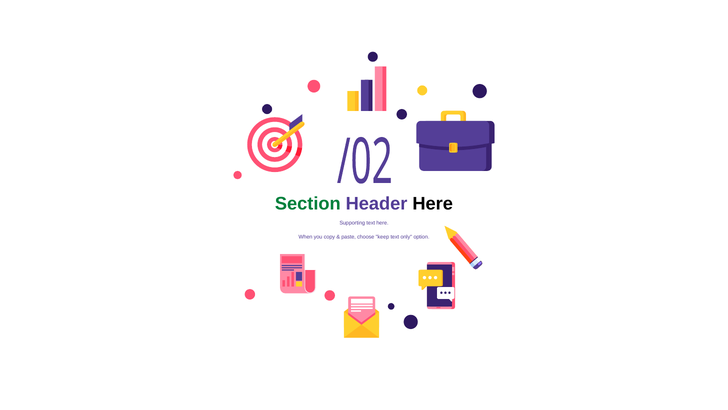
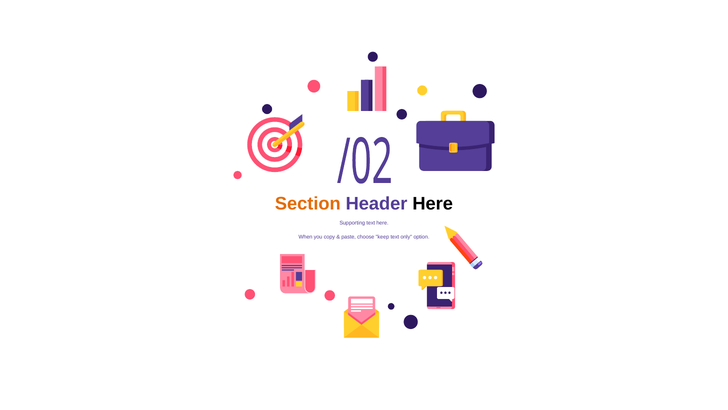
Section colour: green -> orange (308, 204)
